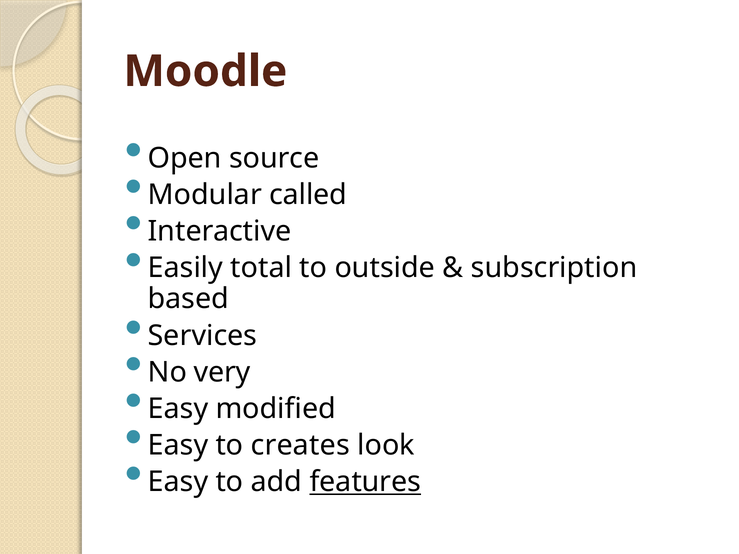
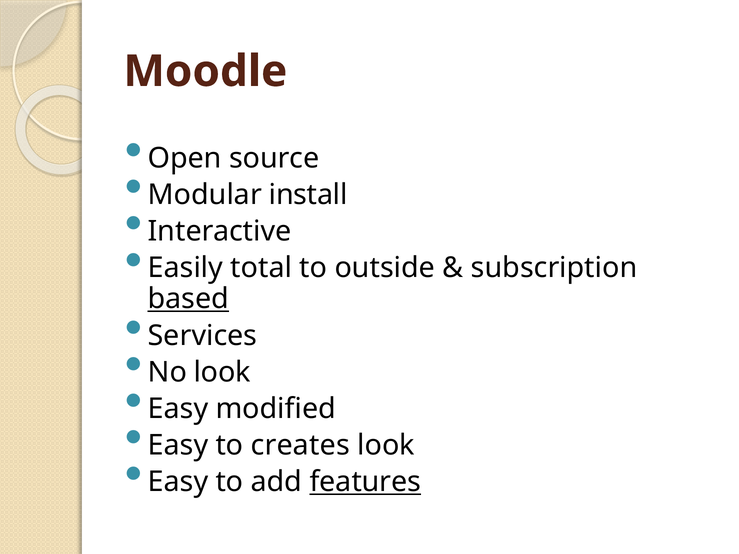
called: called -> install (308, 195)
based underline: none -> present (188, 299)
No very: very -> look (222, 372)
